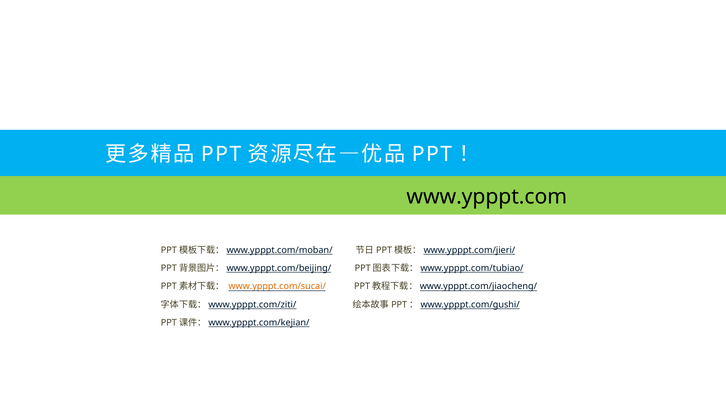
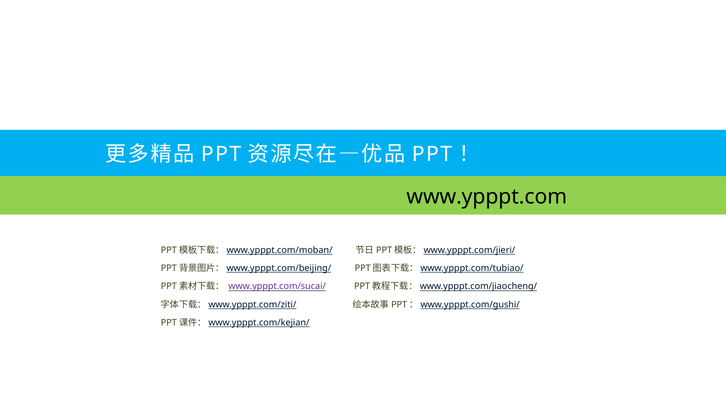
www.ypppt.com/sucai/ colour: orange -> purple (277, 287)
